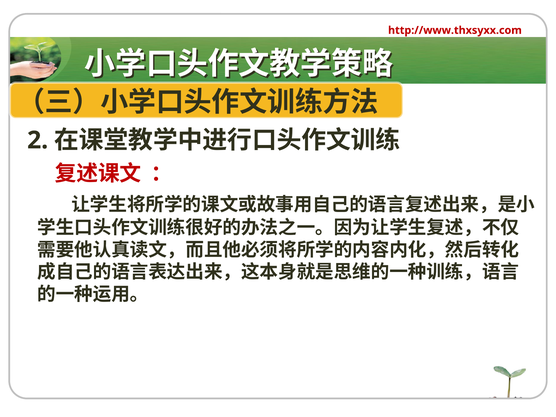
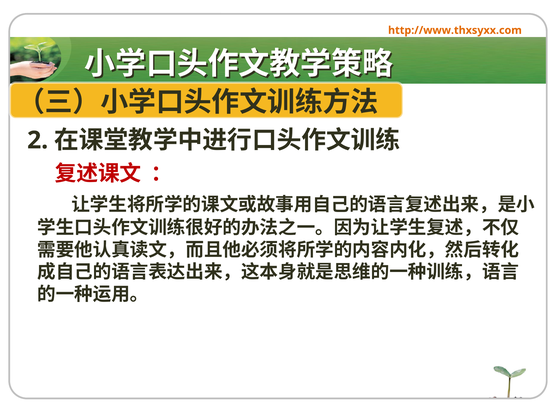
http://www.thxsyxx.com colour: red -> orange (455, 30)
